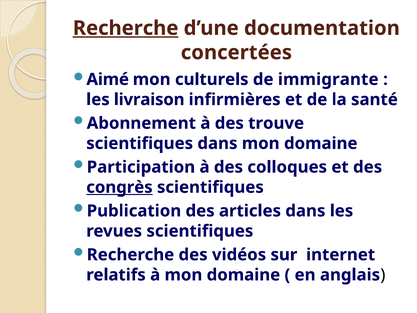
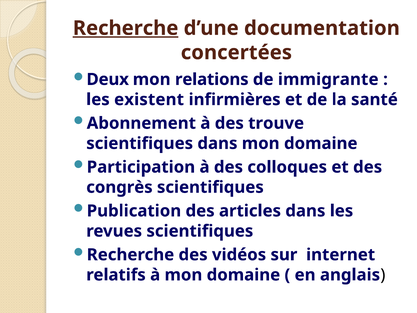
Aimé: Aimé -> Deux (108, 79)
culturels: culturels -> relations (212, 79)
livraison: livraison -> existent (149, 99)
congrès underline: present -> none (119, 187)
